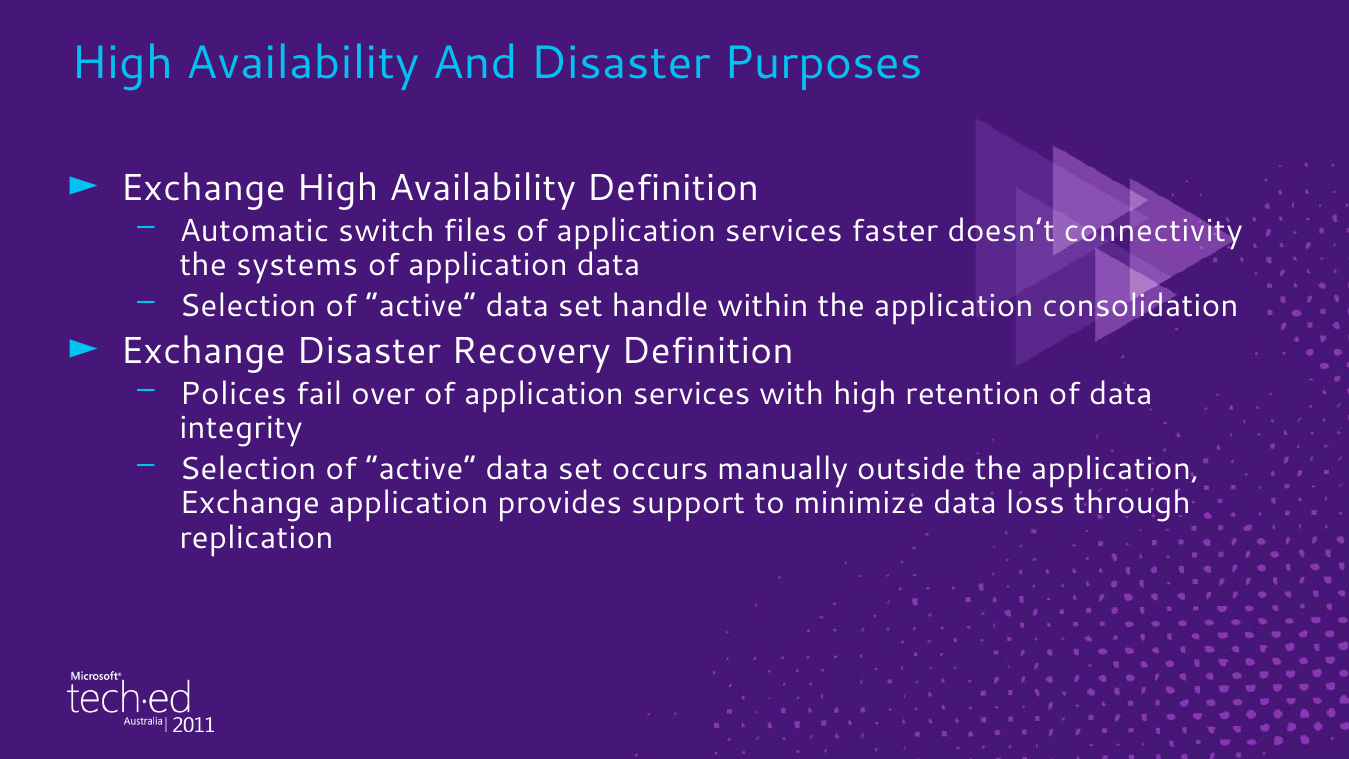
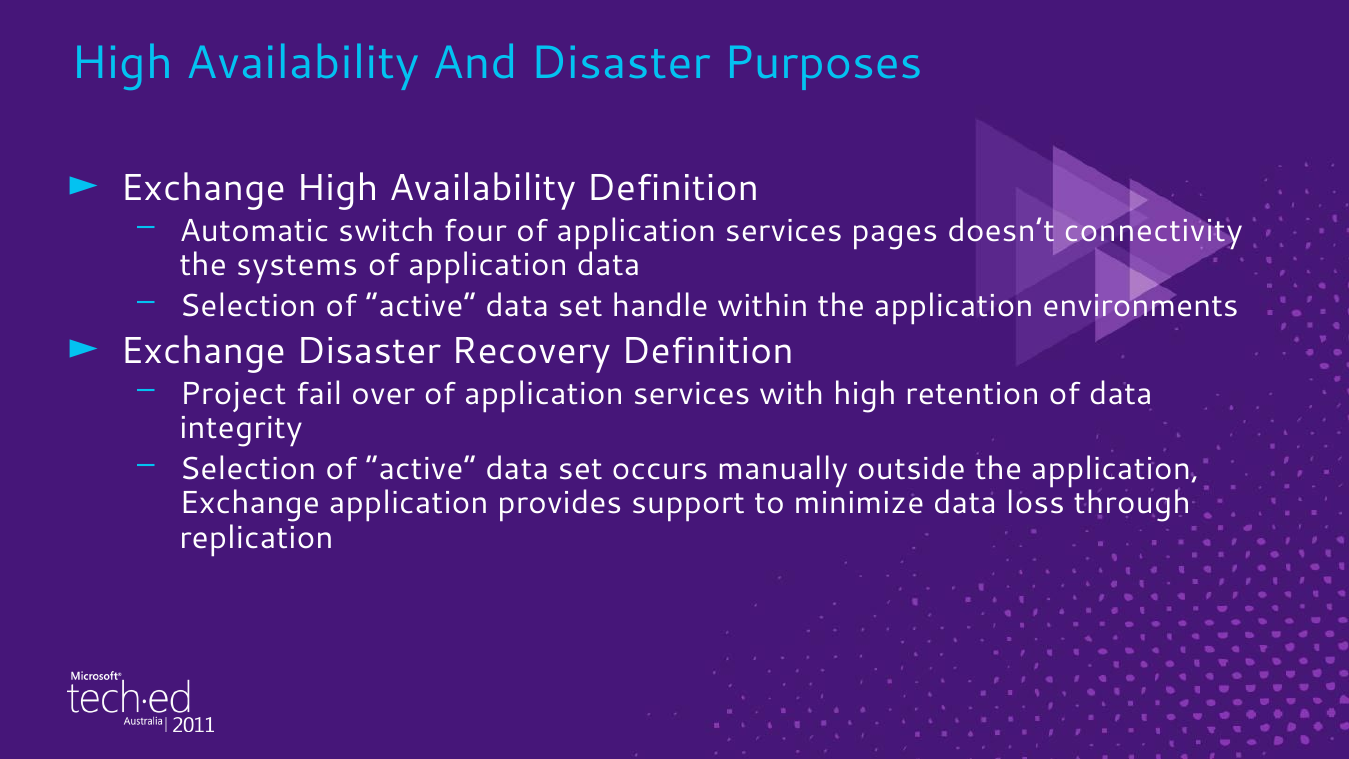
files: files -> four (475, 231)
faster: faster -> pages (895, 231)
consolidation: consolidation -> environments (1141, 306)
Polices: Polices -> Project (233, 394)
